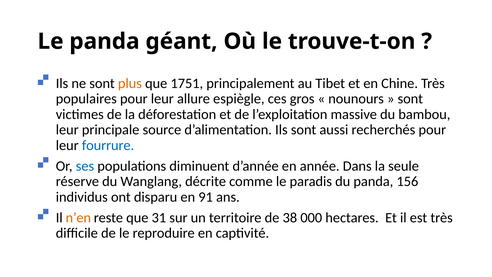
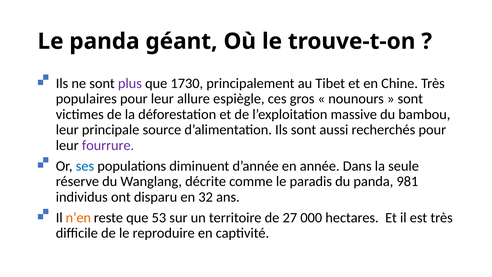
plus colour: orange -> purple (130, 83)
1751: 1751 -> 1730 (187, 83)
fourrure colour: blue -> purple (108, 145)
156: 156 -> 981 (407, 181)
91: 91 -> 32 (206, 197)
31: 31 -> 53 (159, 217)
38: 38 -> 27 (290, 217)
